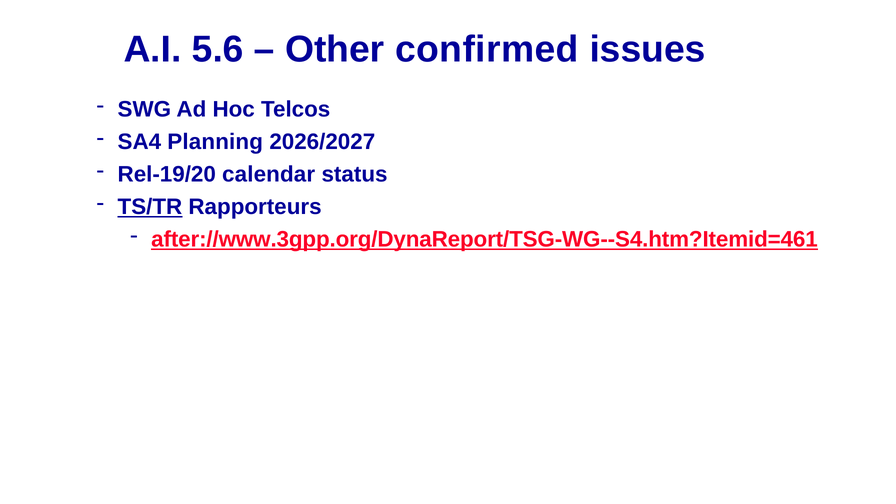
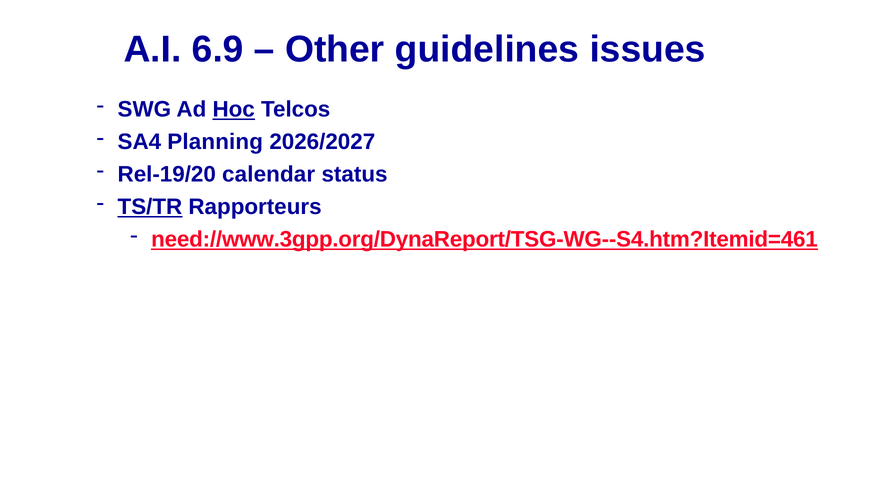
5.6: 5.6 -> 6.9 (218, 49)
confirmed: confirmed -> guidelines (487, 49)
Hoc underline: none -> present (234, 110)
after://www.3gpp.org/DynaReport/TSG-WG--S4.htm?Itemid=461: after://www.3gpp.org/DynaReport/TSG-WG--S4.htm?Itemid=461 -> need://www.3gpp.org/DynaReport/TSG-WG--S4.htm?Itemid=461 (485, 239)
